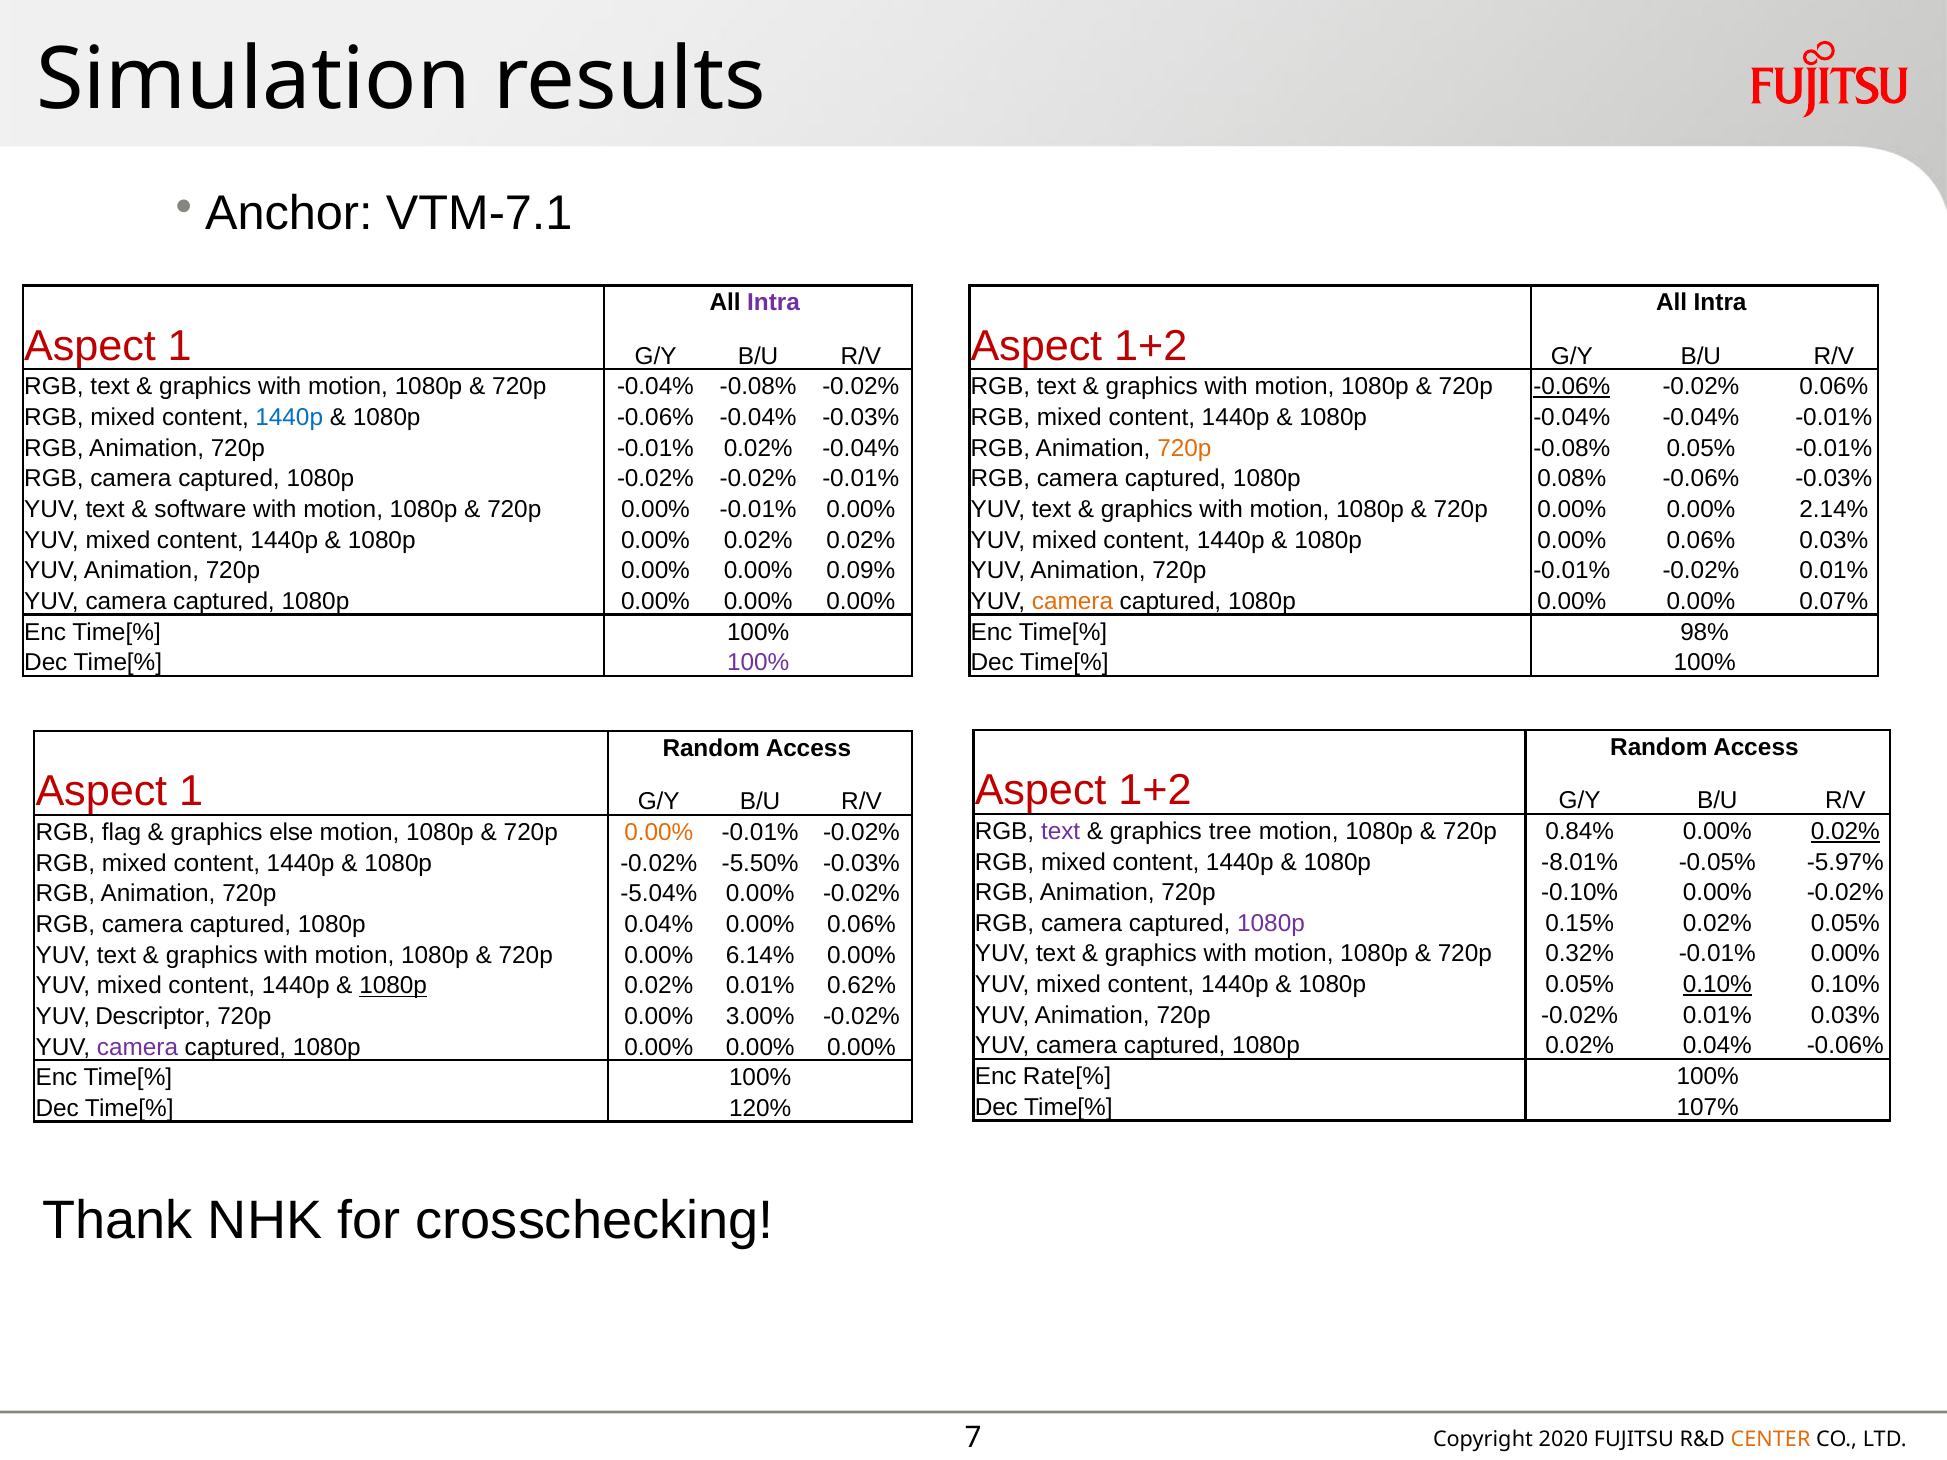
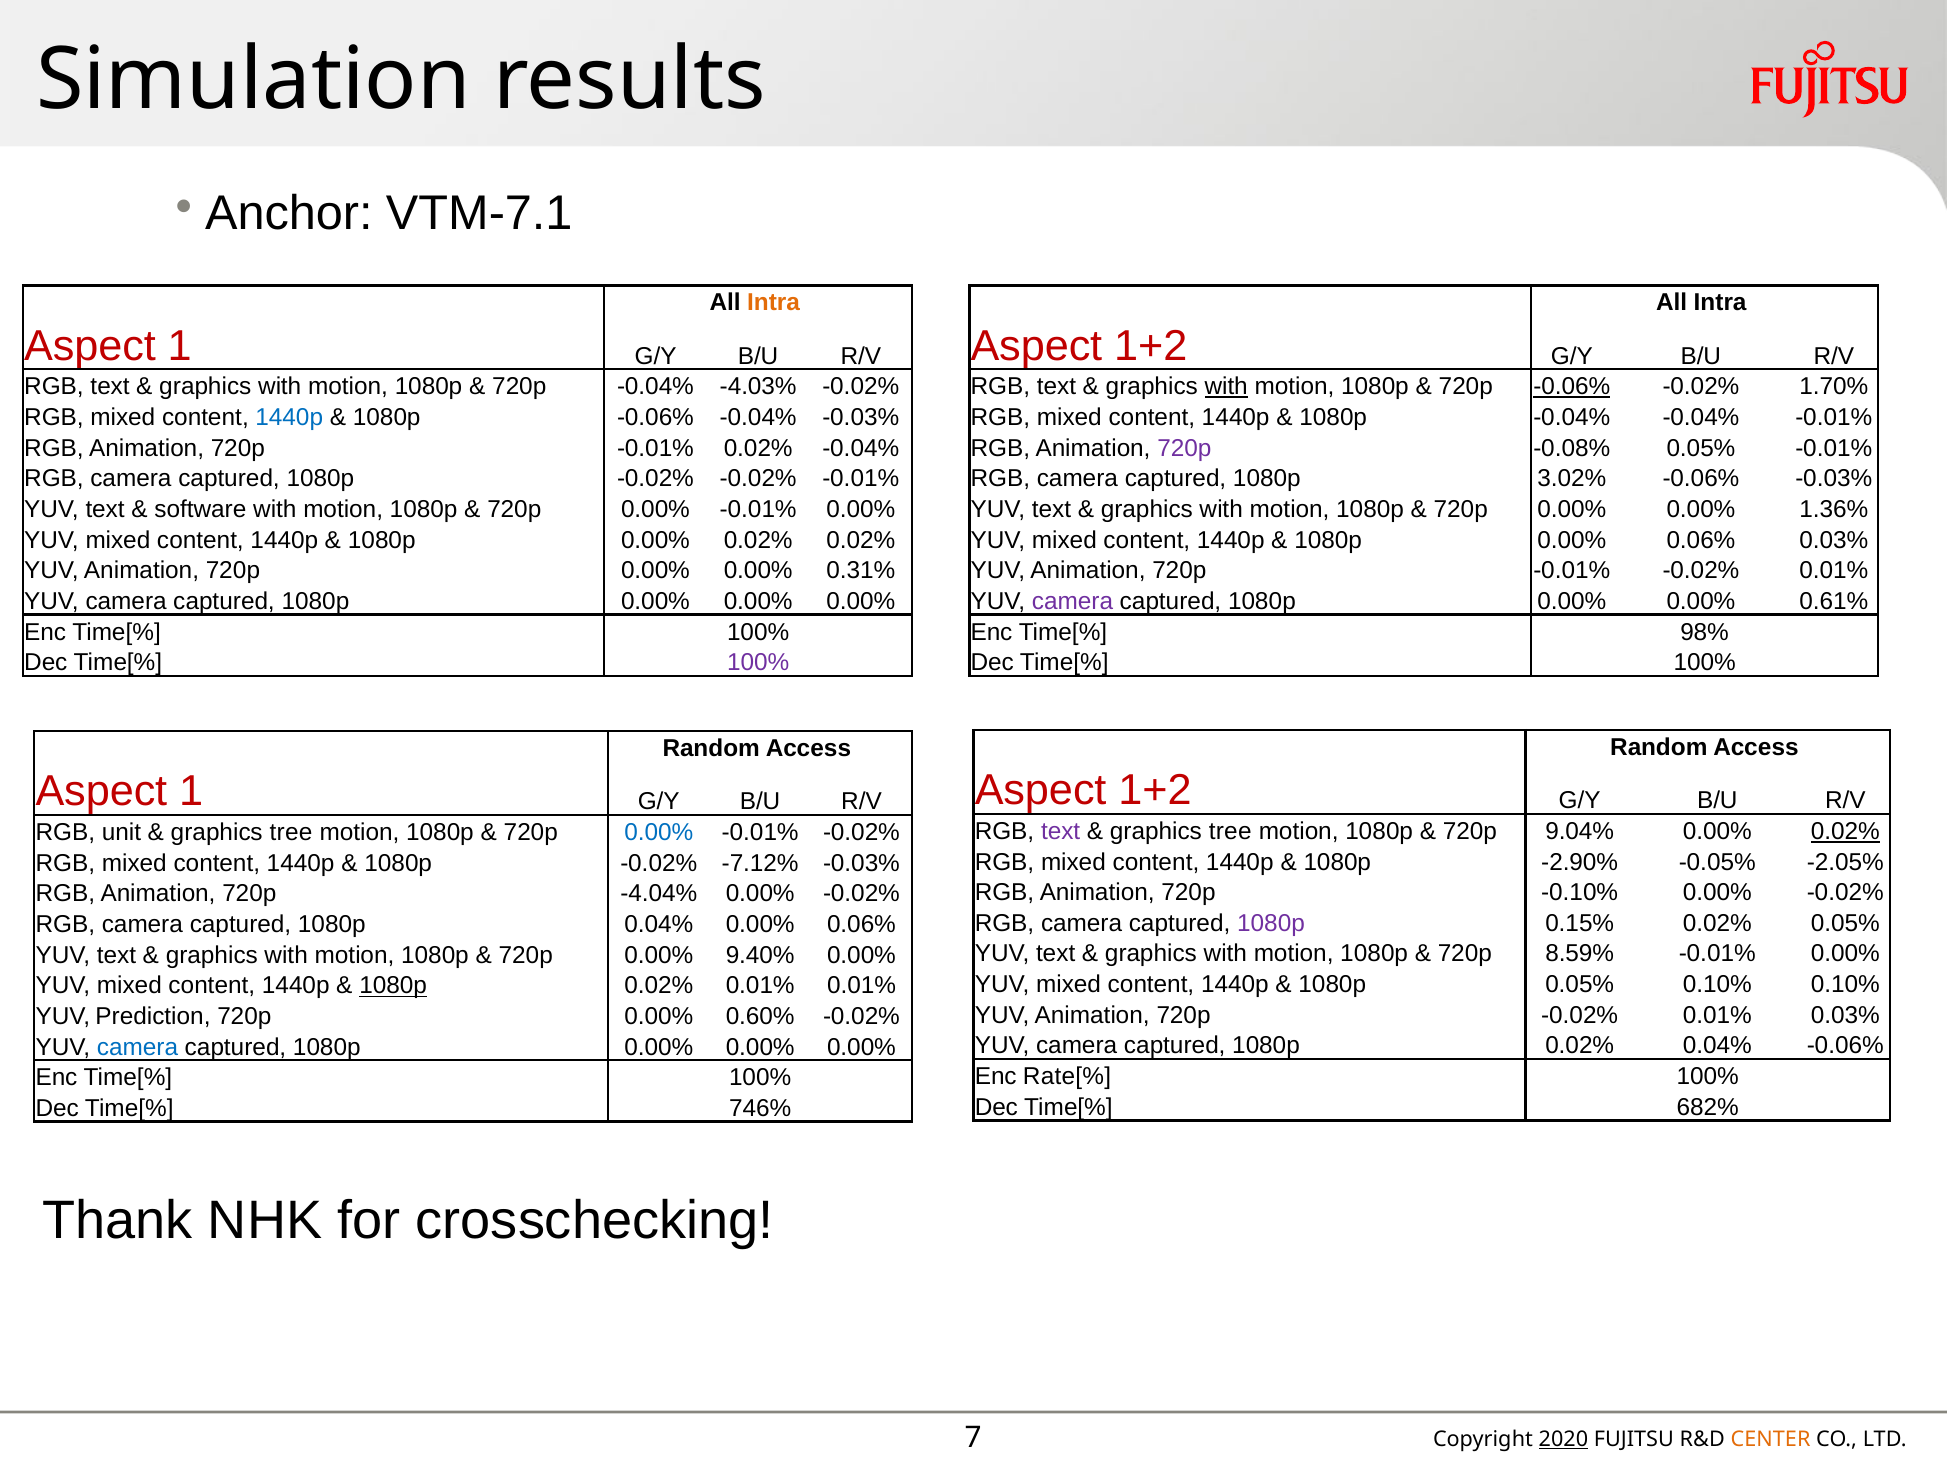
Intra colour: purple -> orange (774, 303)
-0.04% -0.08%: -0.08% -> -4.03% (758, 387)
with underline: none -> present (1226, 387)
-0.02% 0.06%: 0.06% -> 1.70% (1834, 387)
720p colour: orange -> purple (1184, 448)
0.08%: 0.08% -> 3.02% (1572, 479)
2.14%: 2.14% -> 1.36% (1834, 509)
0.09%: 0.09% -> 0.31% (861, 571)
camera colour: orange -> purple (1073, 601)
0.07%: 0.07% -> 0.61% (1834, 601)
0.84%: 0.84% -> 9.04% (1580, 831)
flag: flag -> unit (121, 833)
else: else -> tree (291, 833)
0.00% colour: orange -> blue (659, 833)
-8.01%: -8.01% -> -2.90% (1580, 862)
-5.97%: -5.97% -> -2.05% (1845, 862)
-5.50%: -5.50% -> -7.12% (760, 863)
-5.04%: -5.04% -> -4.04% (659, 894)
0.32%: 0.32% -> 8.59% (1580, 954)
6.14%: 6.14% -> 9.40% (760, 955)
0.10% underline: present -> none (1717, 985)
0.01% 0.62%: 0.62% -> 0.01% (862, 986)
Descriptor: Descriptor -> Prediction (153, 1017)
3.00%: 3.00% -> 0.60% (760, 1017)
camera colour: purple -> blue (138, 1047)
107%: 107% -> 682% (1708, 1107)
120%: 120% -> 746% (760, 1109)
2020 underline: none -> present (1563, 1440)
